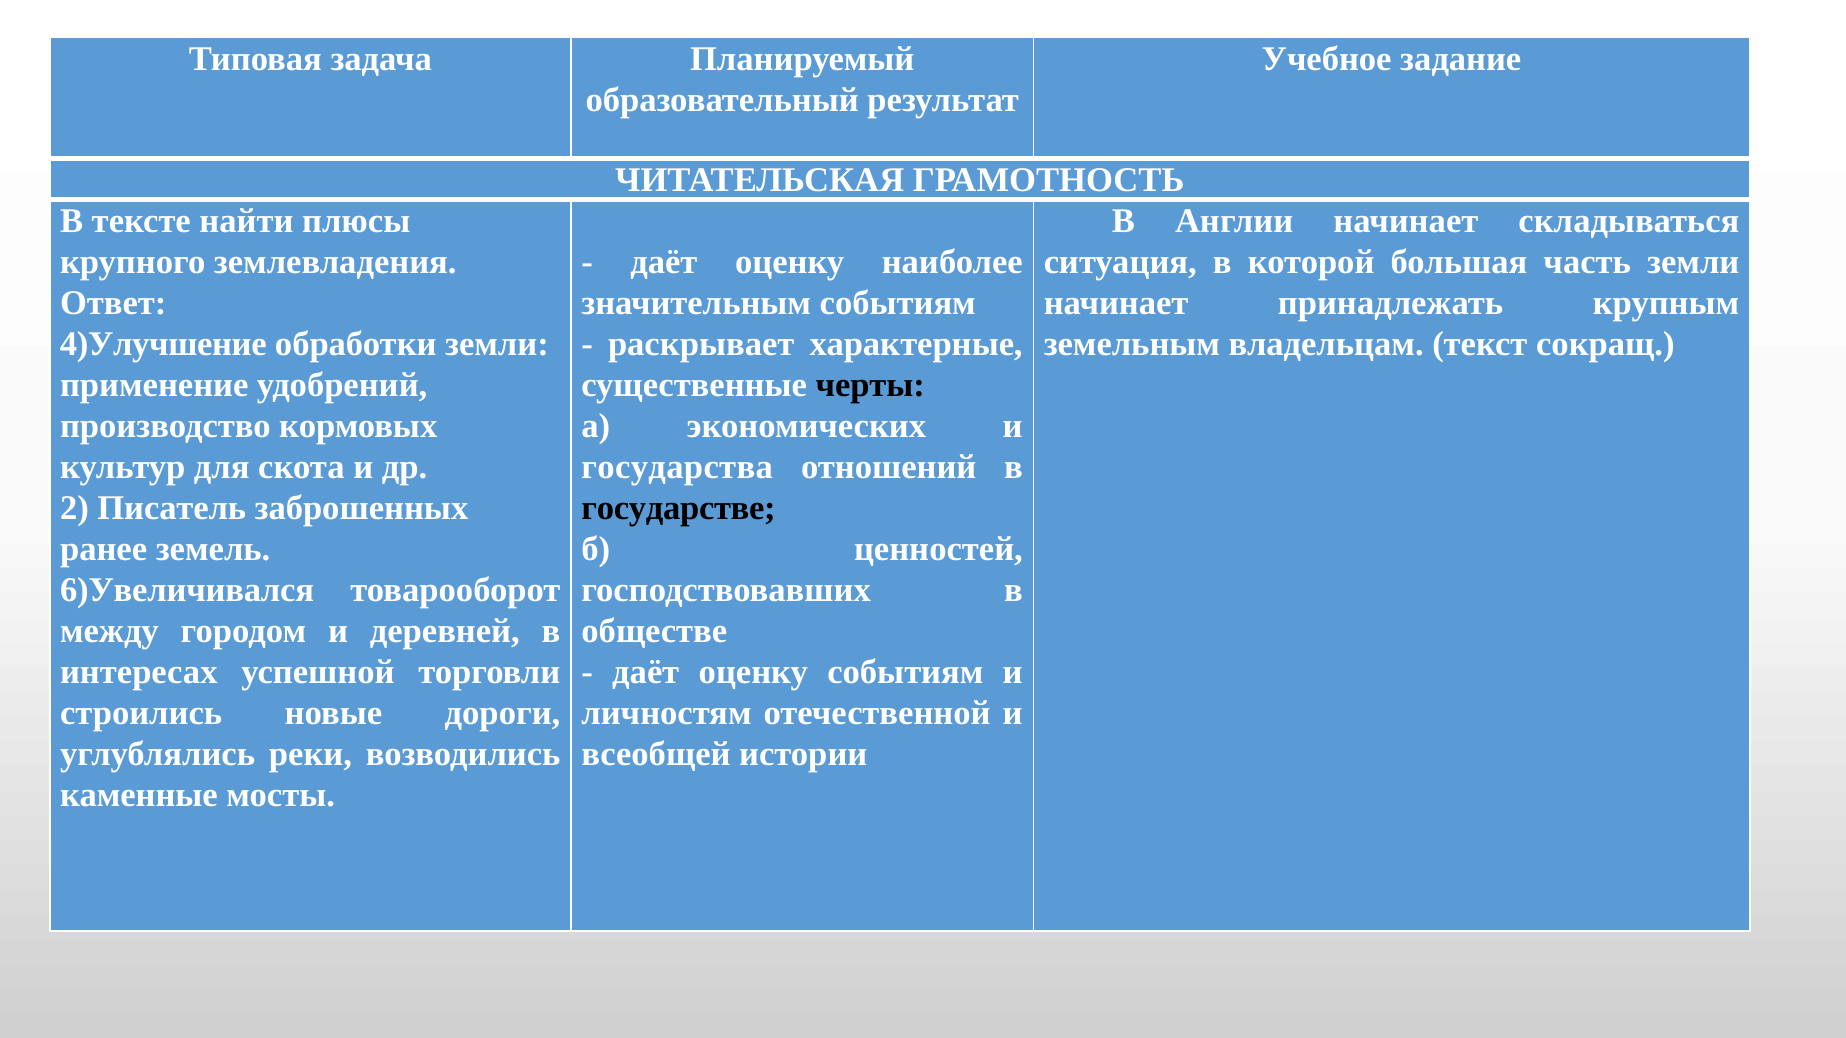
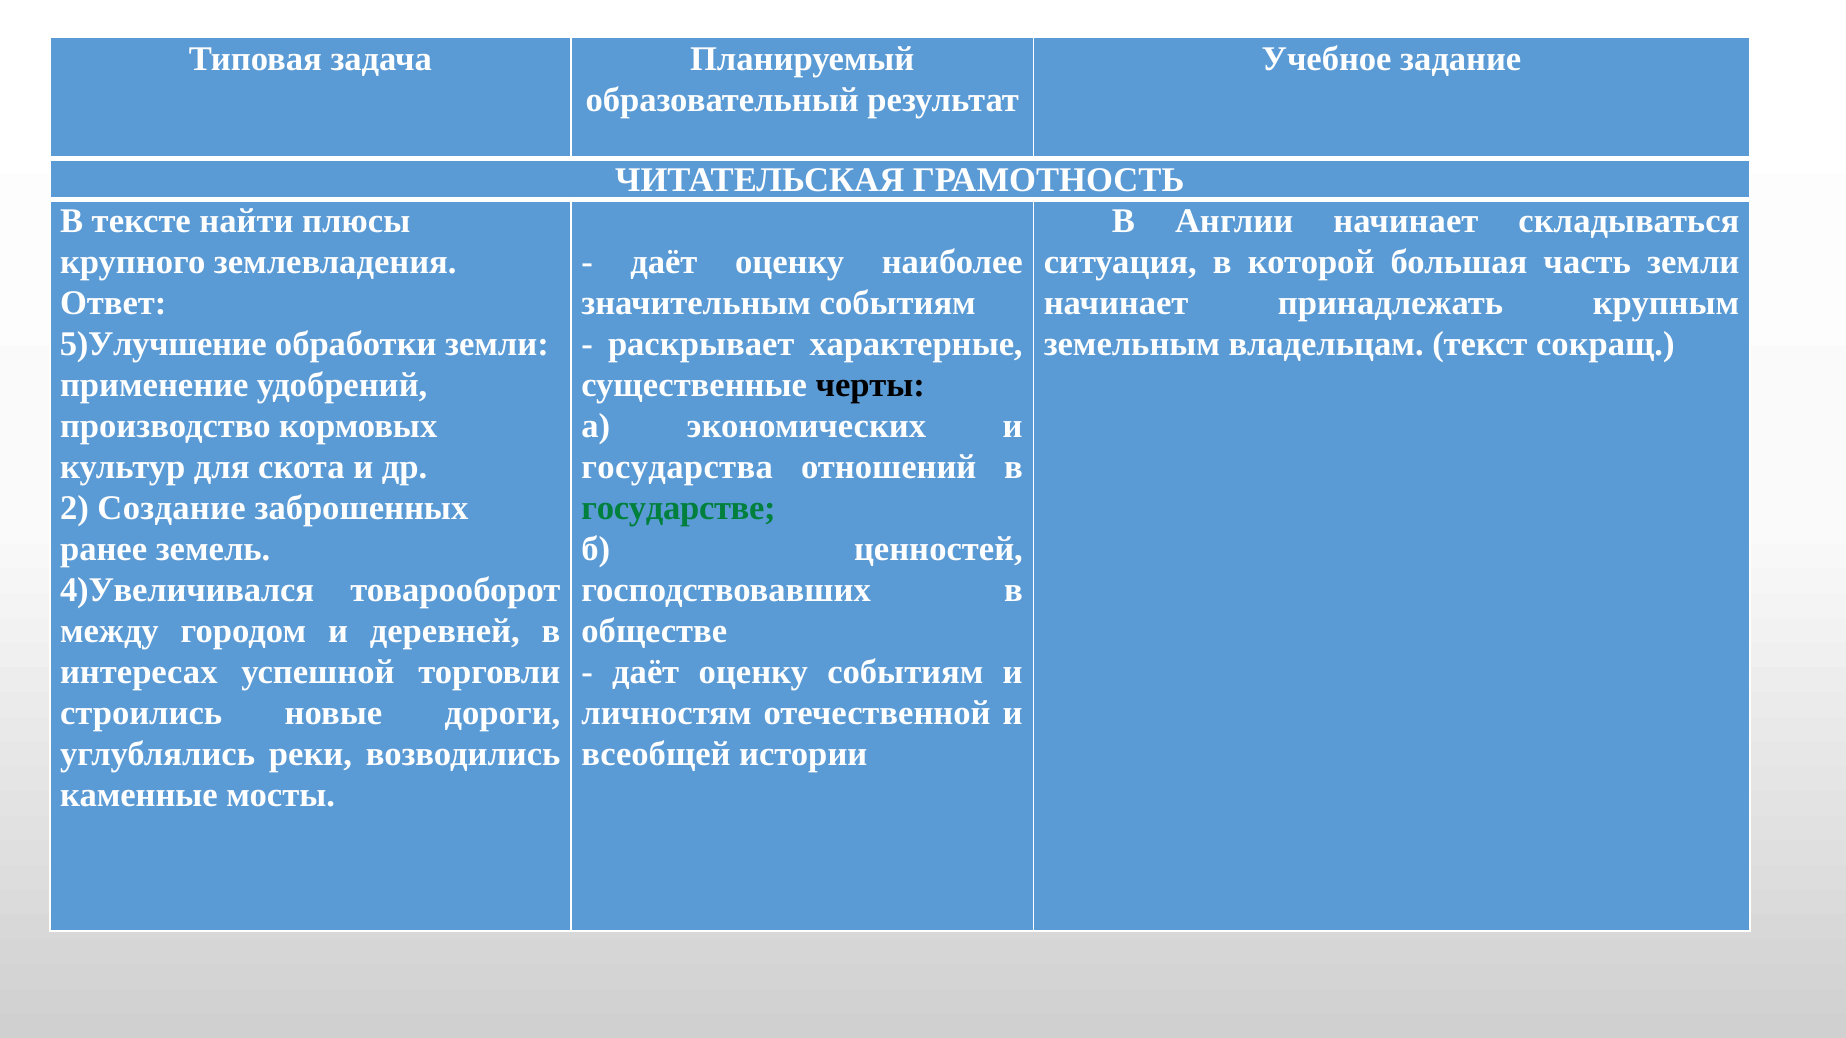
4)Улучшение: 4)Улучшение -> 5)Улучшение (163, 344)
Писатель: Писатель -> Создание (172, 508)
государстве colour: black -> green (679, 508)
6)Увеличивался: 6)Увеличивался -> 4)Увеличивался (187, 590)
